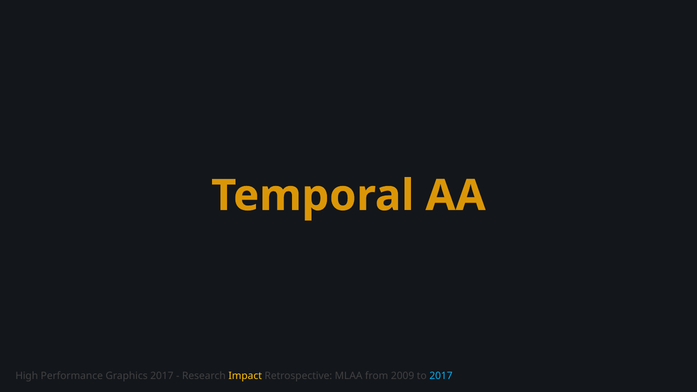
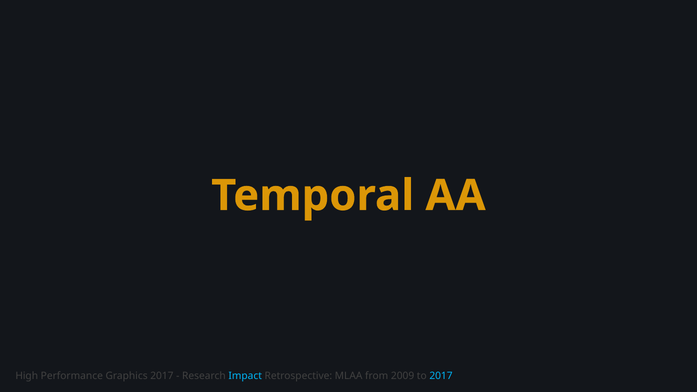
Impact colour: yellow -> light blue (245, 376)
